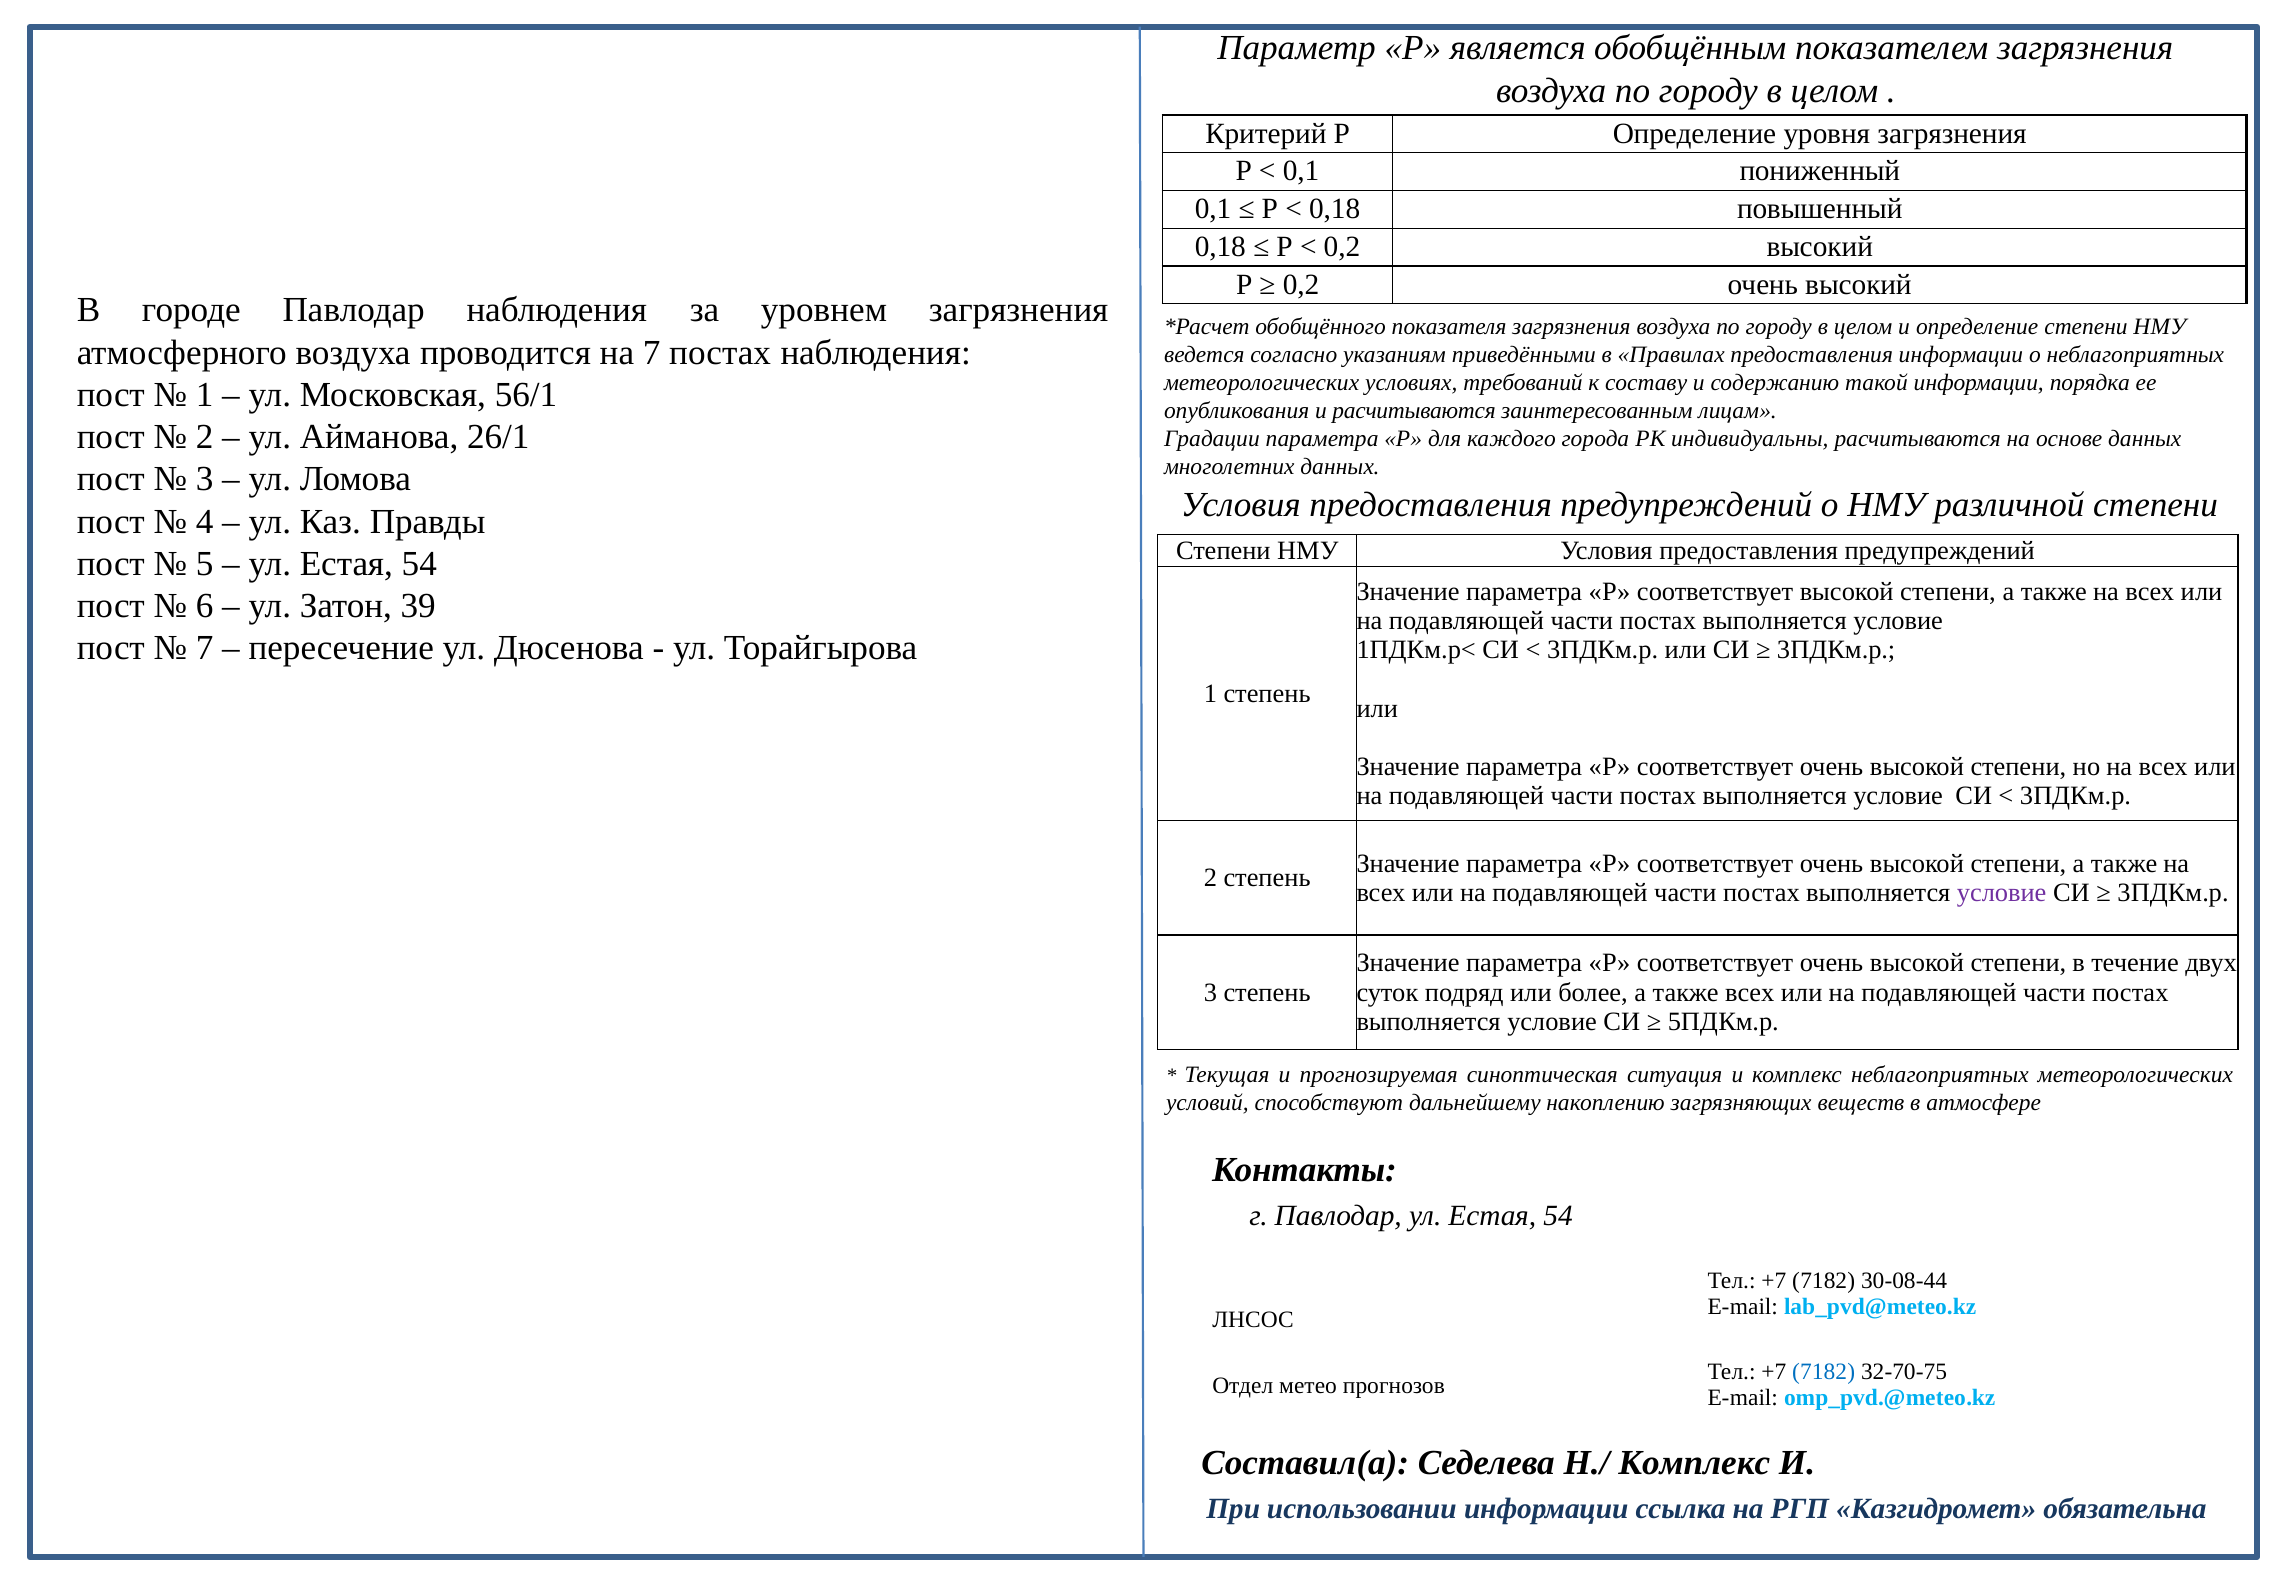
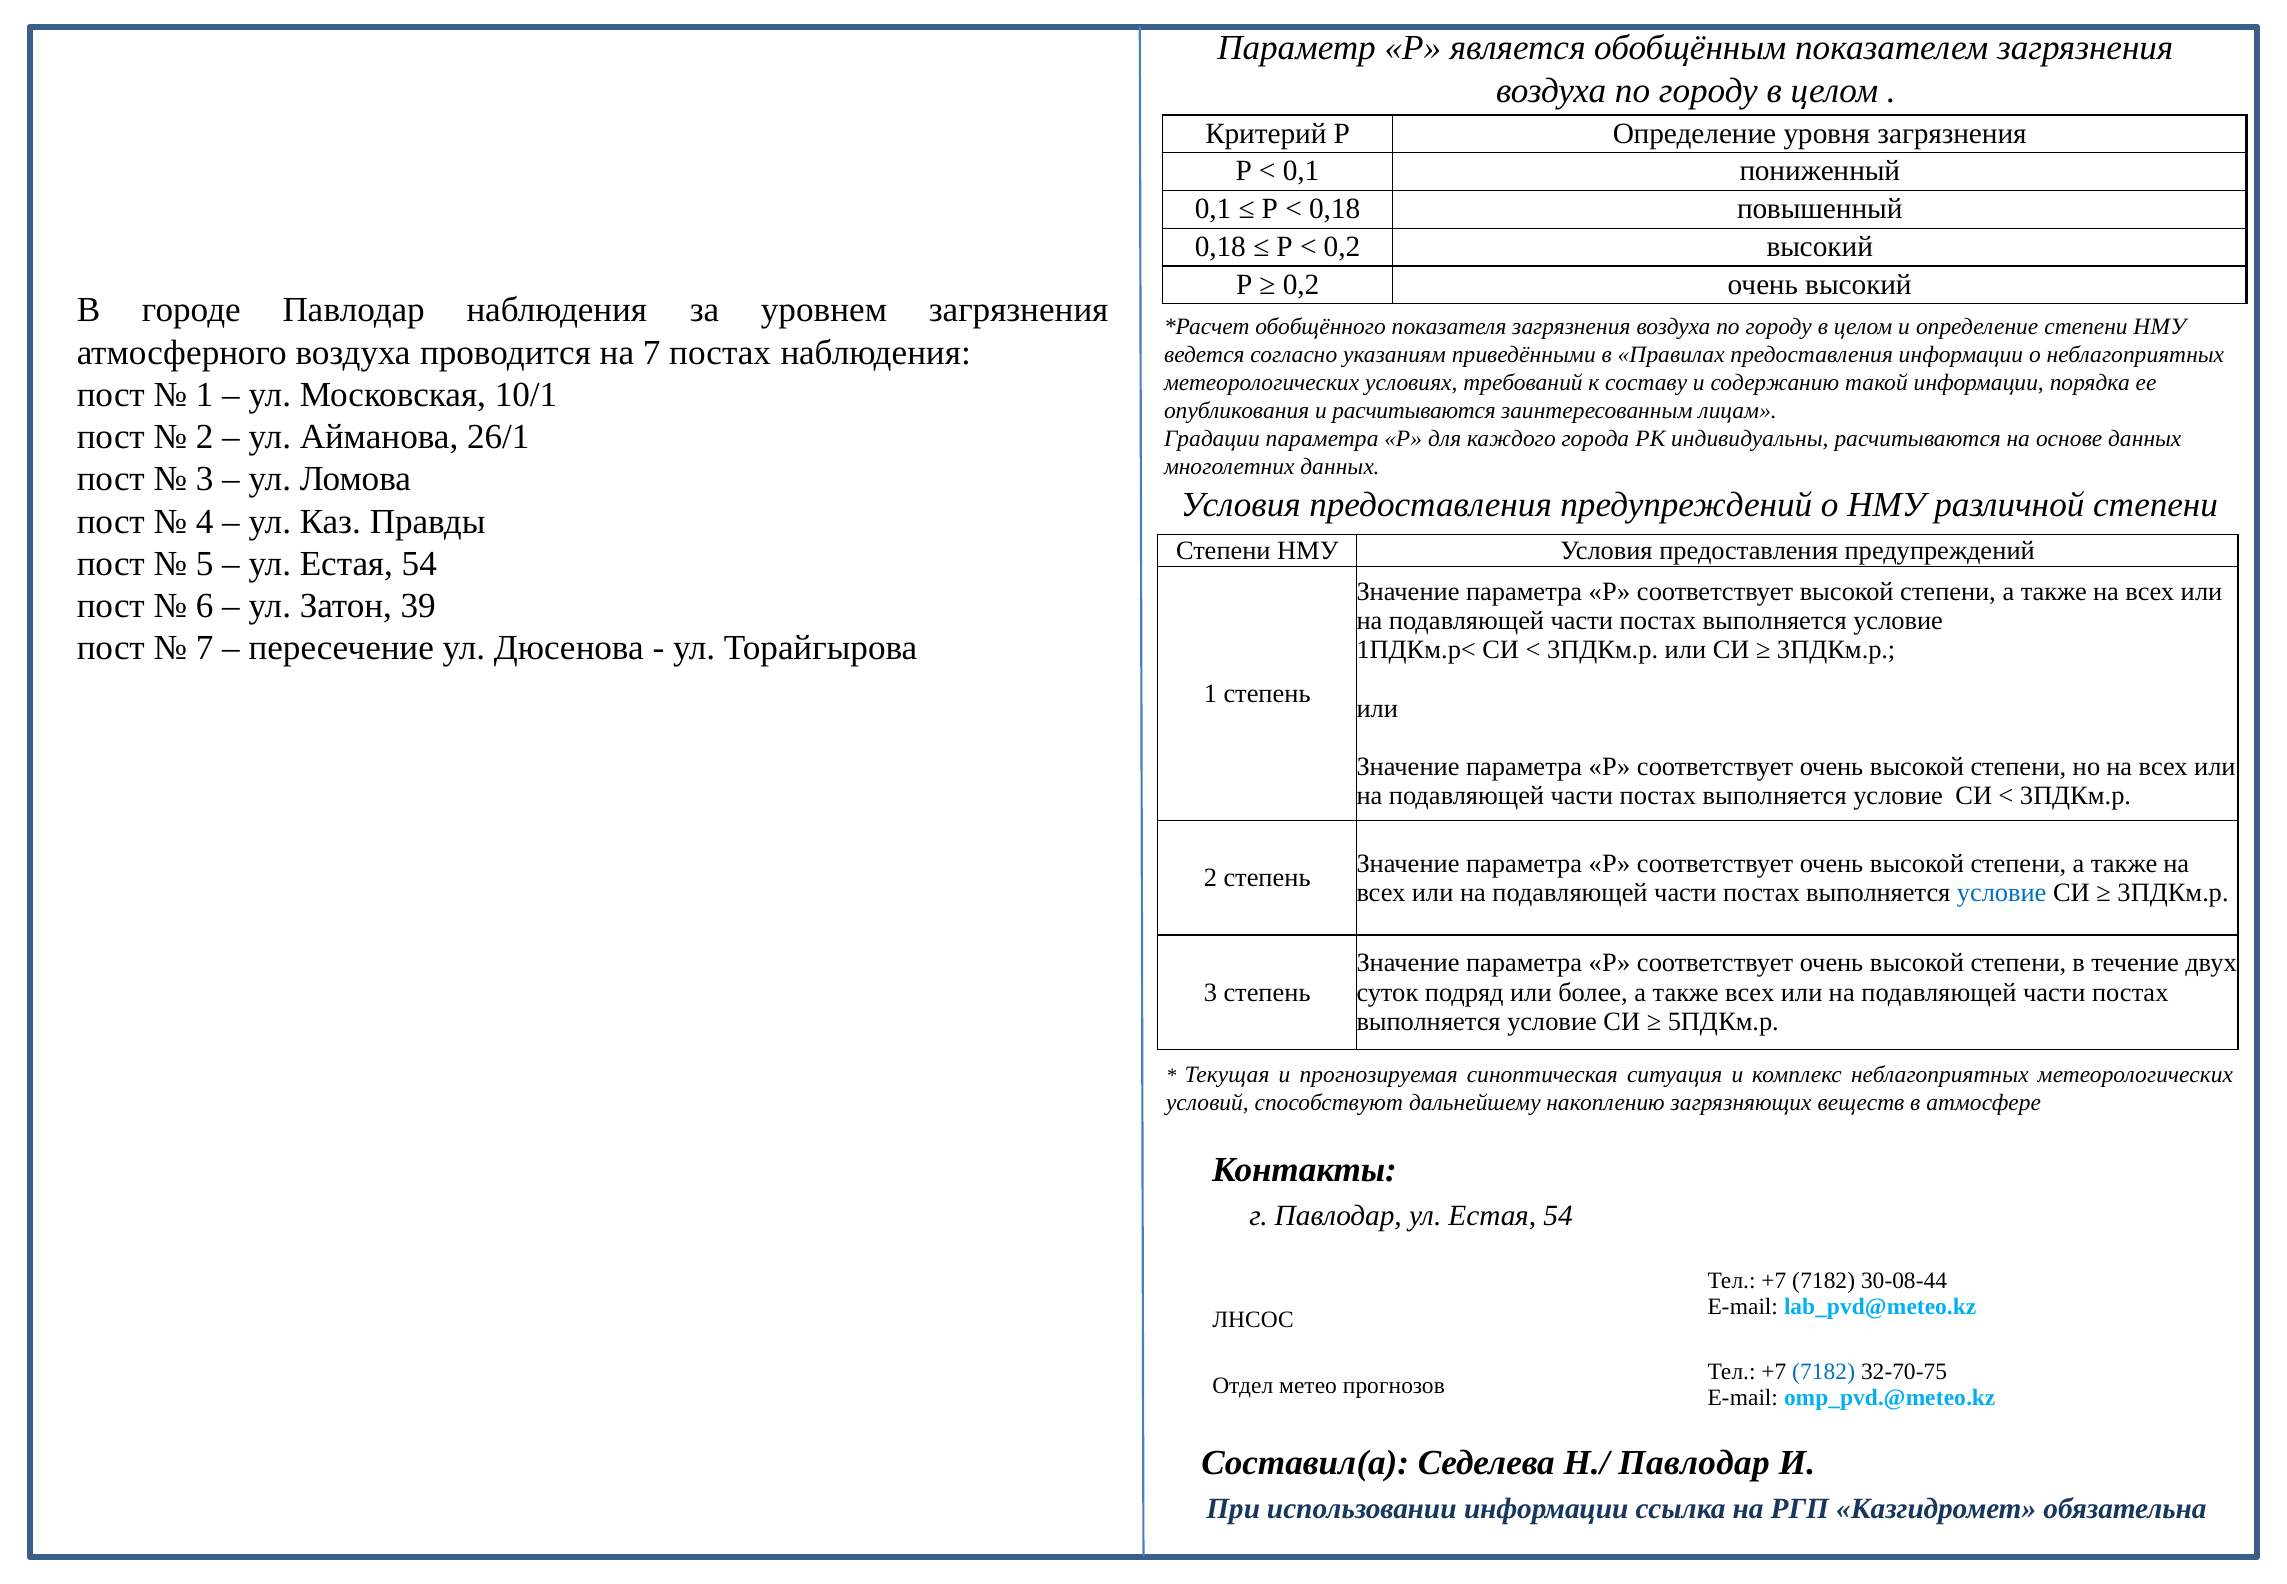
56/1: 56/1 -> 10/1 (526, 395)
условие colour: purple -> blue (2002, 892)
Н./ Комплекс: Комплекс -> Павлодар (1694, 1462)
